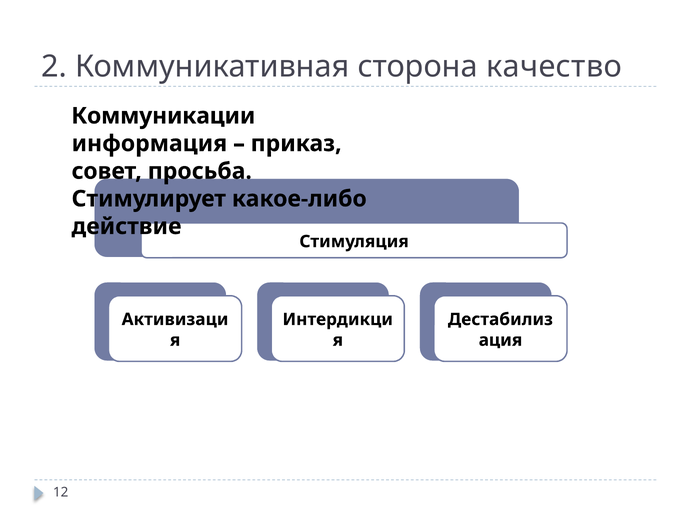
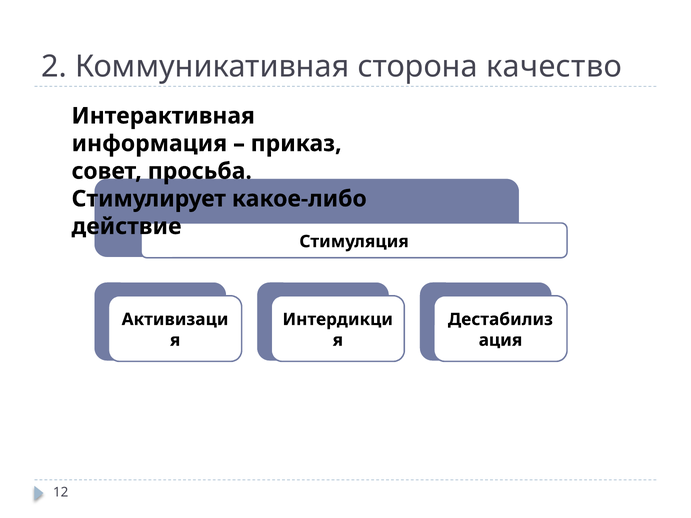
Коммуникации: Коммуникации -> Интерактивная (163, 116)
